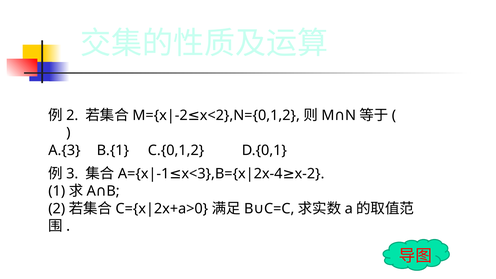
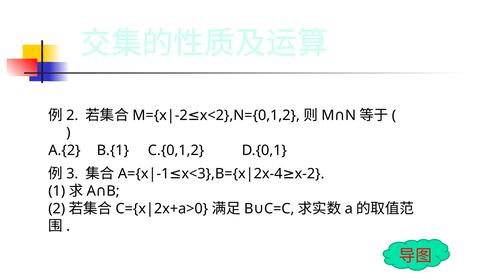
A.{3: A.{3 -> A.{2 (64, 150)
